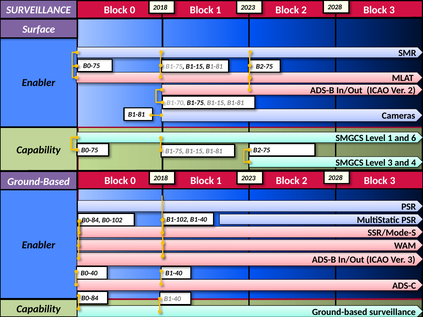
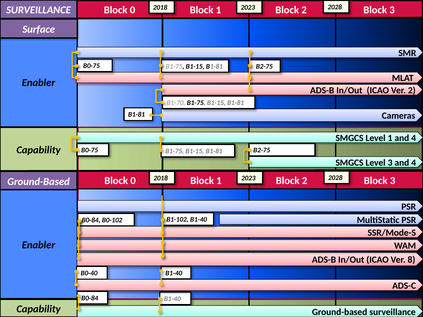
1 and 6: 6 -> 4 (414, 138)
Ver 3: 3 -> 8 (411, 260)
